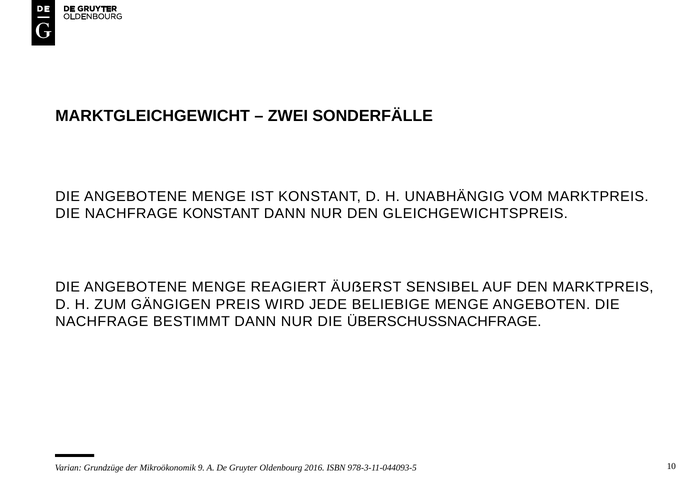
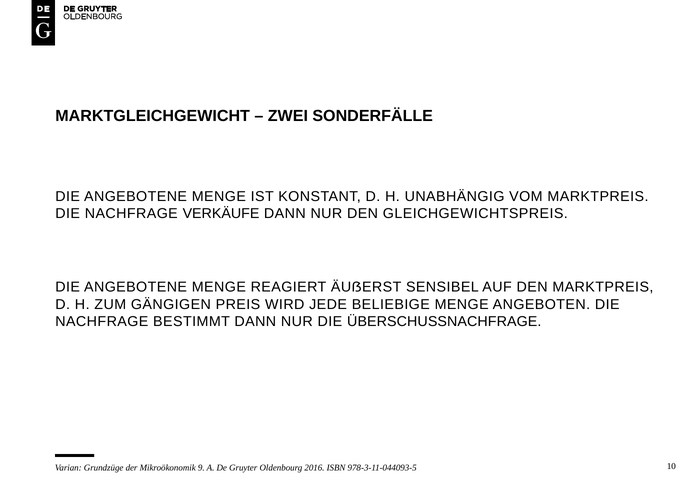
NACHFRAGE KONSTANT: KONSTANT -> VERKÄUFE (221, 214)
